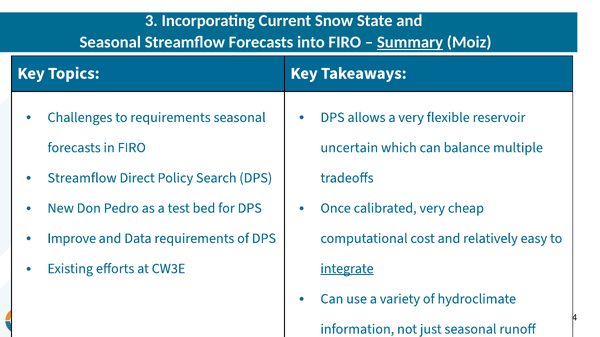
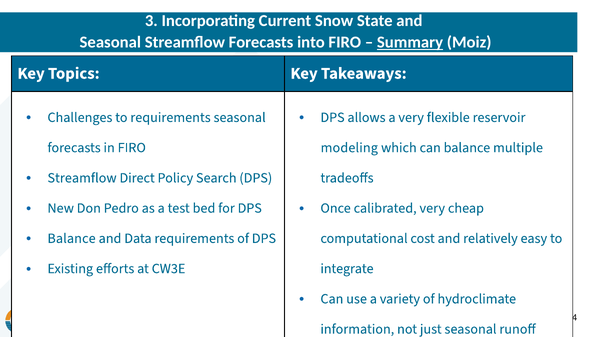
uncertain: uncertain -> modeling (349, 148)
Improve: Improve -> Balance (72, 239)
integrate underline: present -> none (347, 269)
